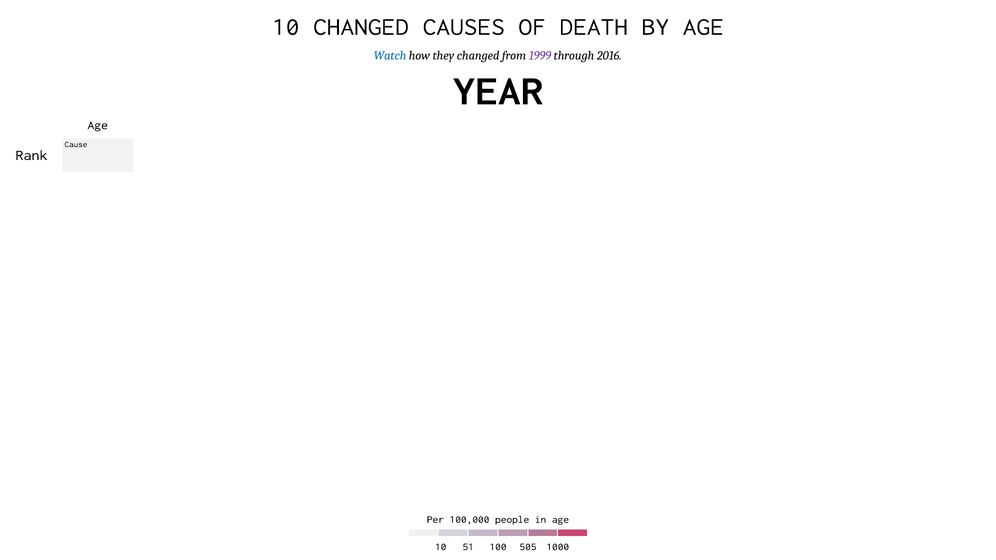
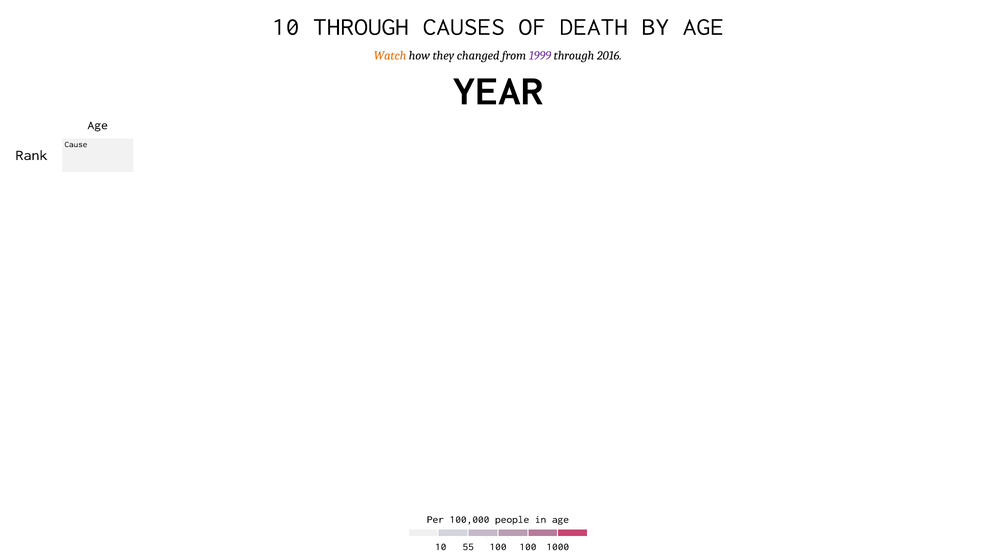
10 CHANGED: CHANGED -> THROUGH (361, 27)
Watch colour: blue -> orange (390, 56)
51: 51 -> 55 (468, 547)
100 505: 505 -> 100 (528, 547)
